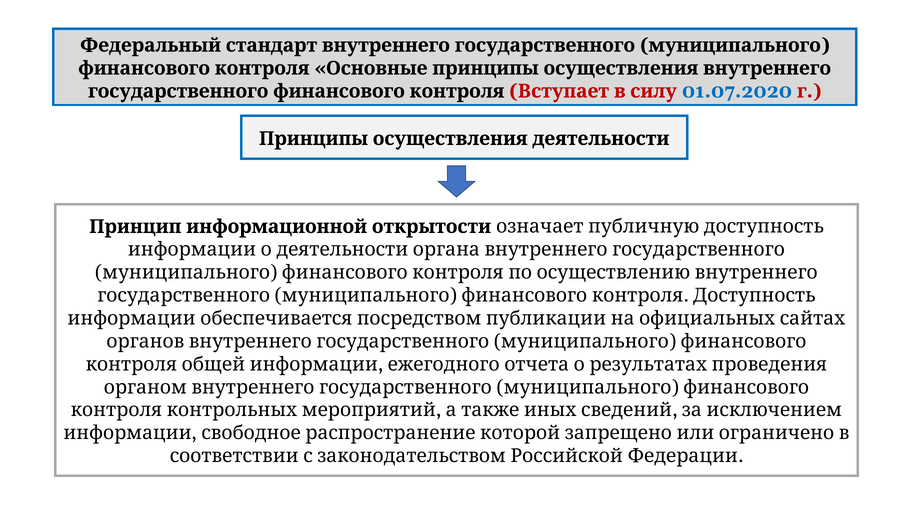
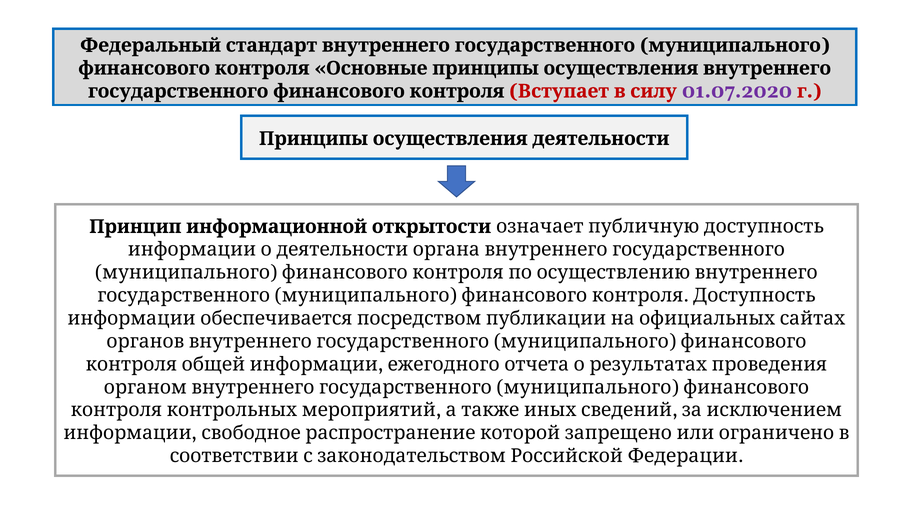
01.07.2020 colour: blue -> purple (737, 91)
